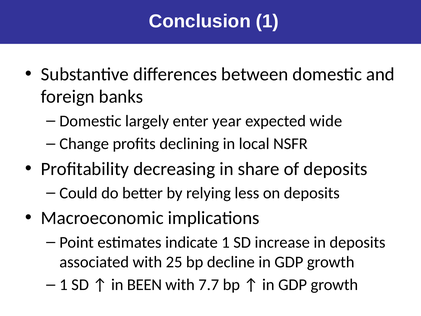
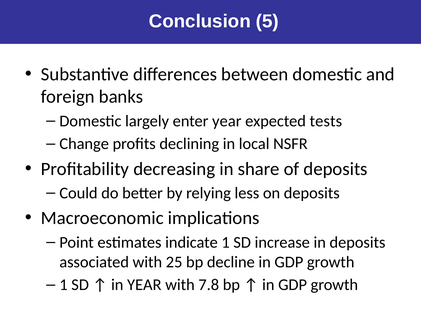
Conclusion 1: 1 -> 5 (267, 21)
wide: wide -> tests (326, 121)
in BEEN: BEEN -> YEAR (144, 285)
7.7: 7.7 -> 7.8 (209, 285)
